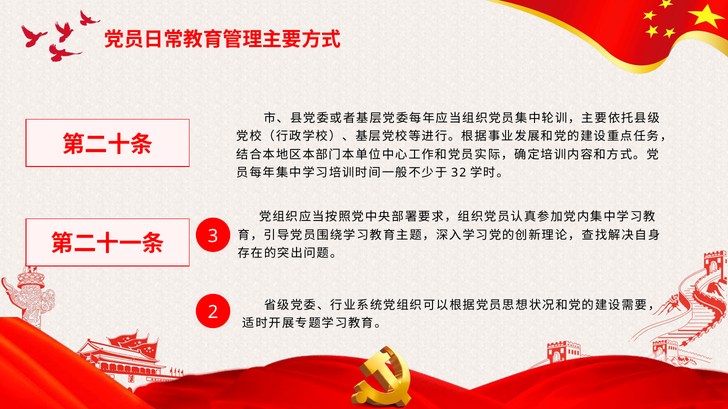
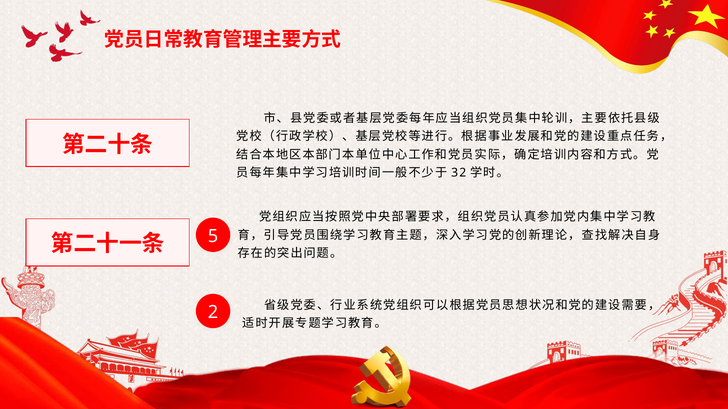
3: 3 -> 5 (213, 236)
